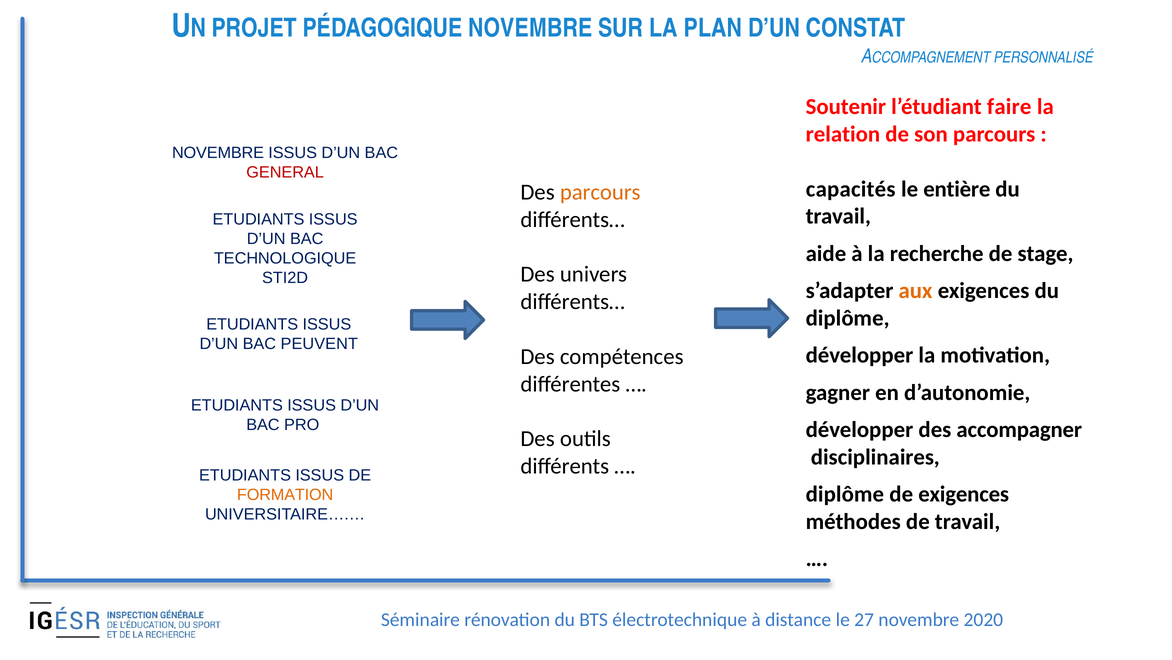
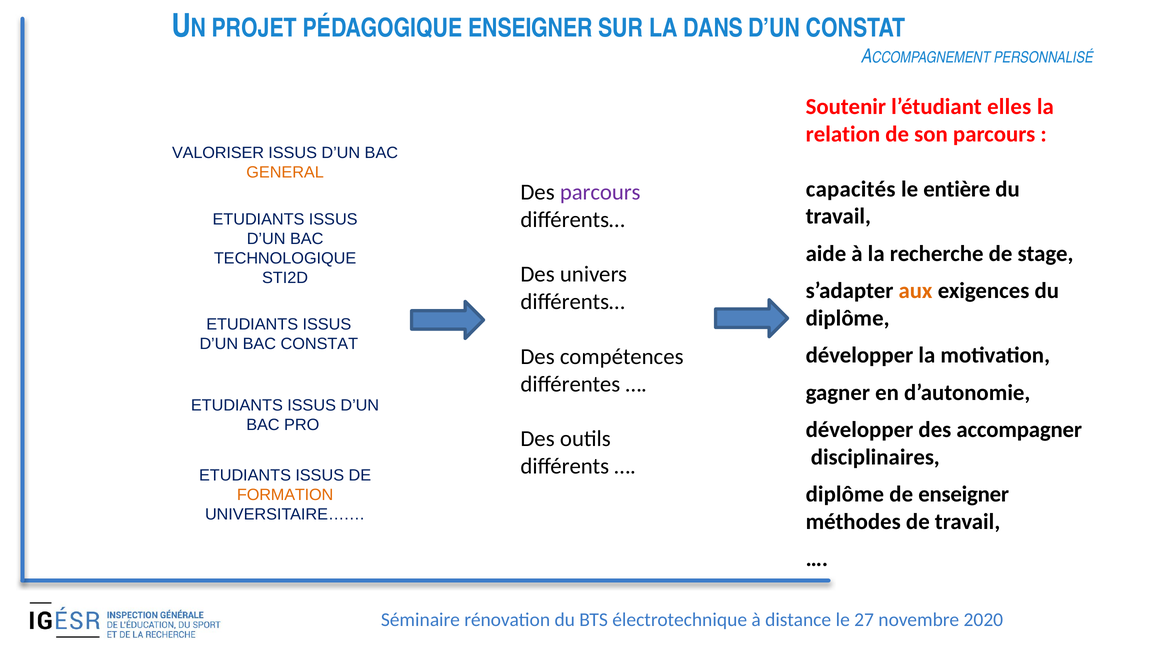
PÉDAGOGIQUE NOVEMBRE: NOVEMBRE -> ENSEIGNER (530, 28)
PLAN: PLAN -> DANS (713, 28)
faire: faire -> elles (1009, 107)
NOVEMBRE: NOVEMBRE -> VALORISER (218, 153)
GENERAL colour: red -> orange (285, 172)
parcours colour: orange -> purple (600, 192)
BAC PEUVENT: PEUVENT -> CONSTAT (319, 344)
de exigences: exigences -> enseigner (964, 494)
